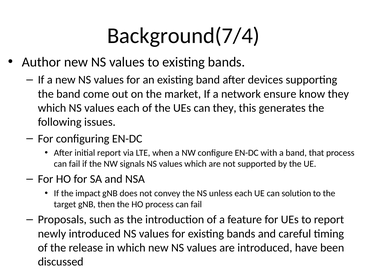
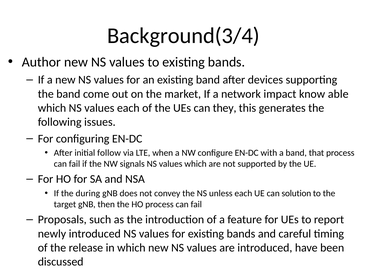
Background(7/4: Background(7/4 -> Background(3/4 (183, 36)
ensure: ensure -> impact (280, 94)
know they: they -> able (338, 94)
initial report: report -> follow (109, 152)
impact: impact -> during (88, 193)
